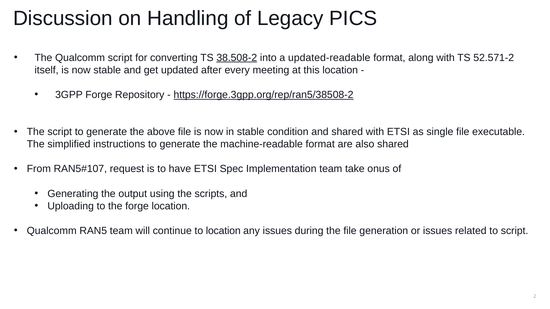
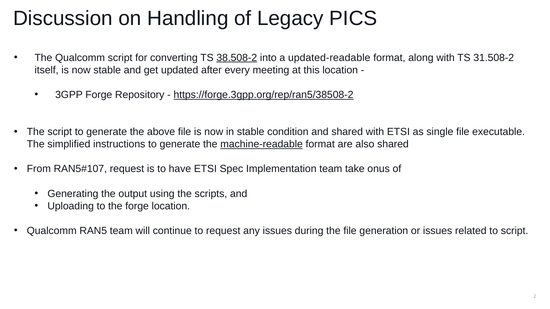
52.571-2: 52.571-2 -> 31.508-2 (494, 58)
machine-readable underline: none -> present (262, 144)
to location: location -> request (223, 231)
